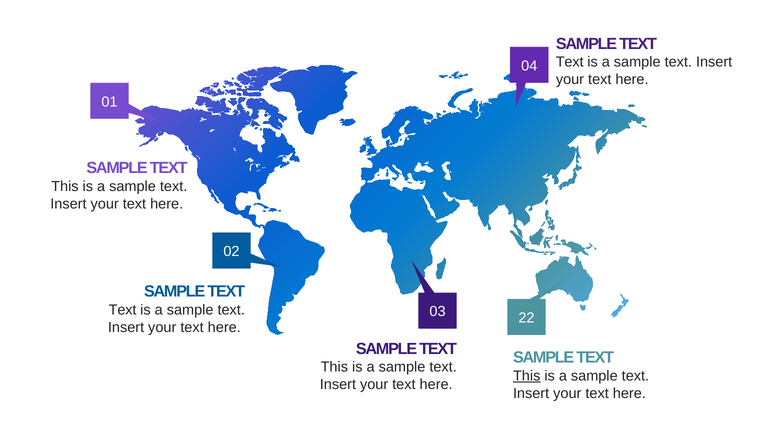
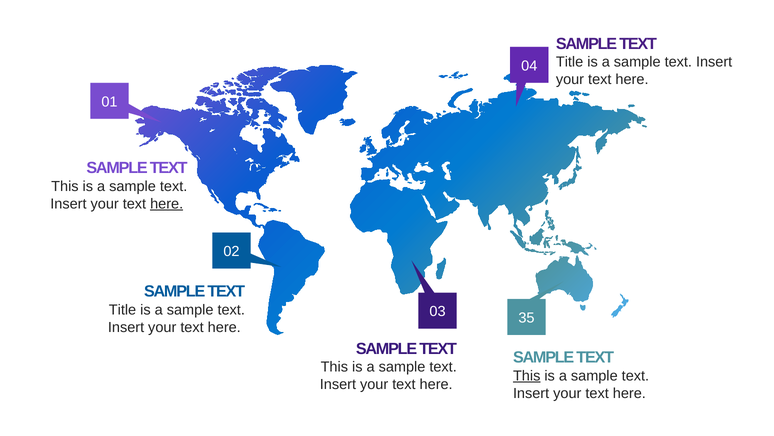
Text: Text -> Title (570, 62)
here underline: none -> present (167, 203)
Text: Text -> Title (122, 309)
22: 22 -> 35 (526, 317)
